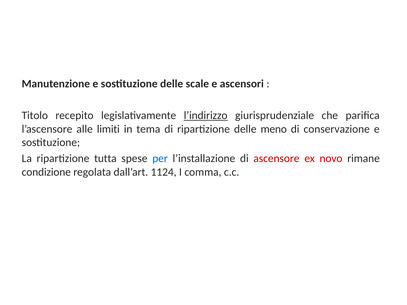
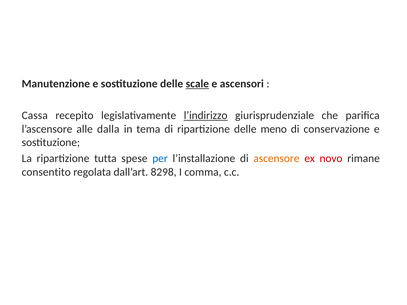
scale underline: none -> present (197, 84)
Titolo: Titolo -> Cassa (35, 116)
limiti: limiti -> dalla (108, 129)
ascensore colour: red -> orange (276, 159)
condizione: condizione -> consentito (46, 172)
1124: 1124 -> 8298 (164, 172)
